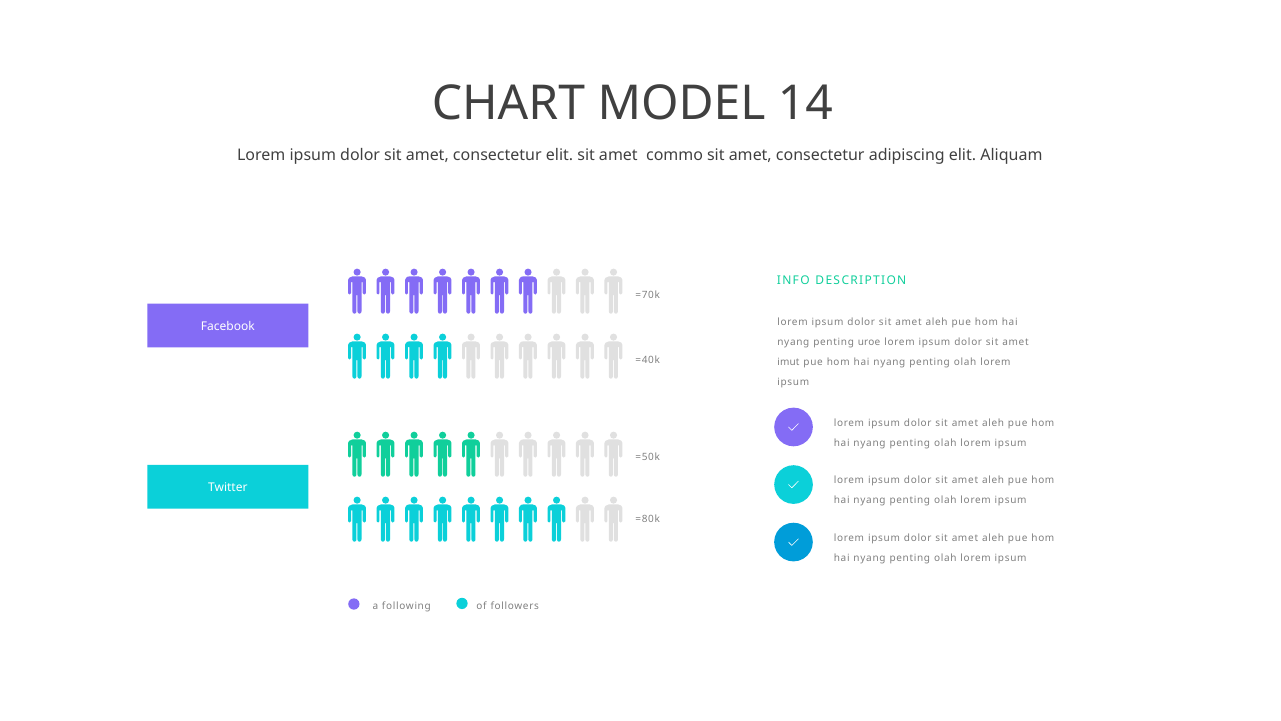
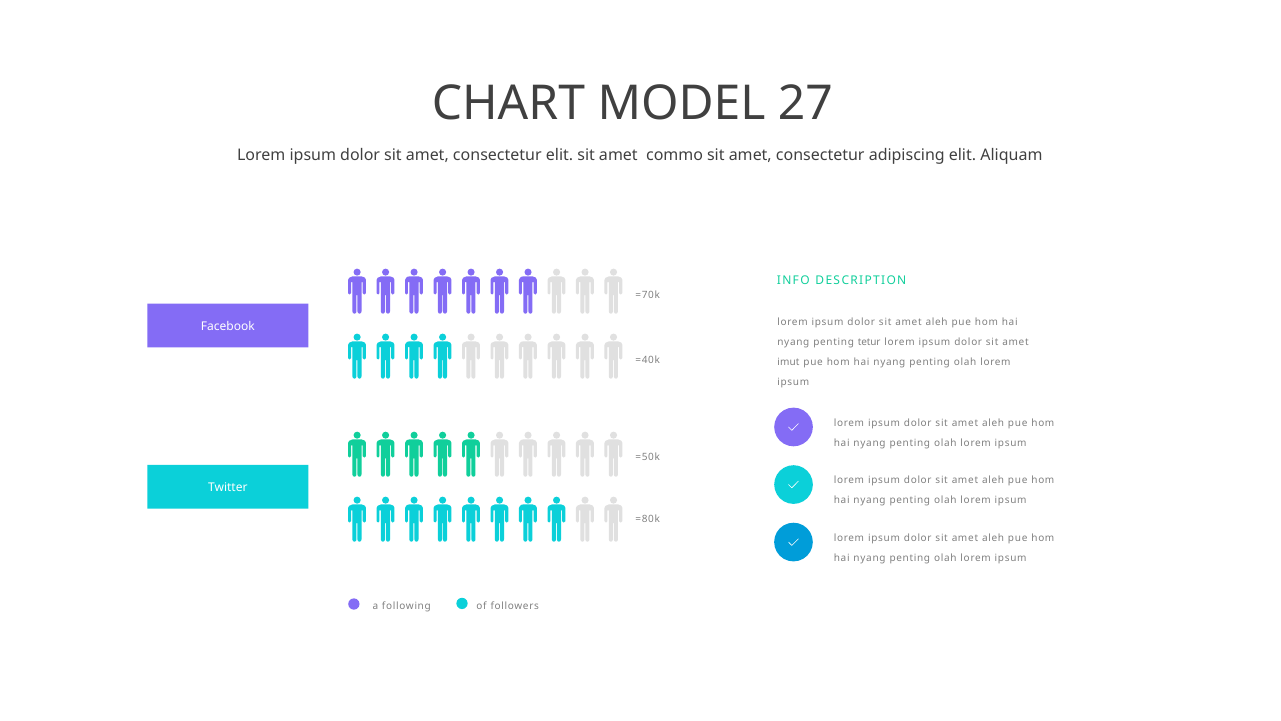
14: 14 -> 27 (805, 104)
uroe: uroe -> tetur (869, 342)
